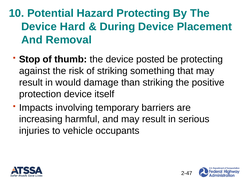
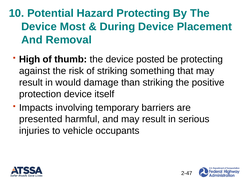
Hard: Hard -> Most (73, 27)
Stop: Stop -> High (30, 59)
increasing: increasing -> presented (41, 119)
